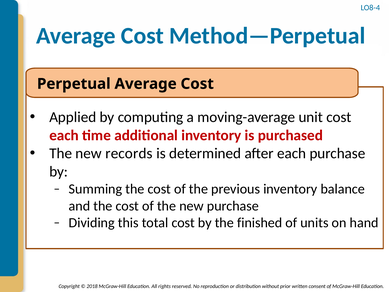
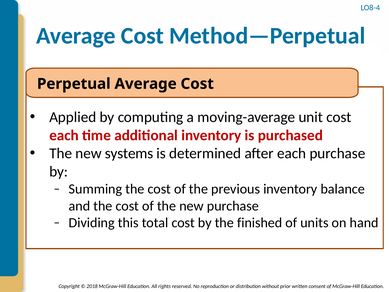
records: records -> systems (129, 153)
